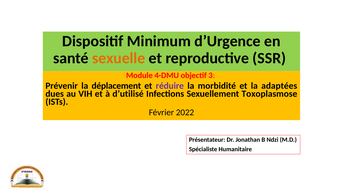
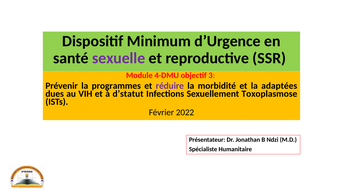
sexuelle colour: orange -> purple (119, 58)
déplacement: déplacement -> programmes (116, 86)
d’utilisé: d’utilisé -> d’statut (128, 94)
